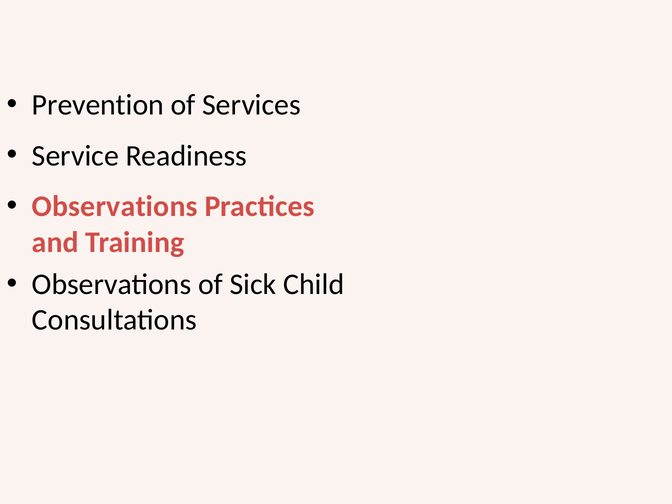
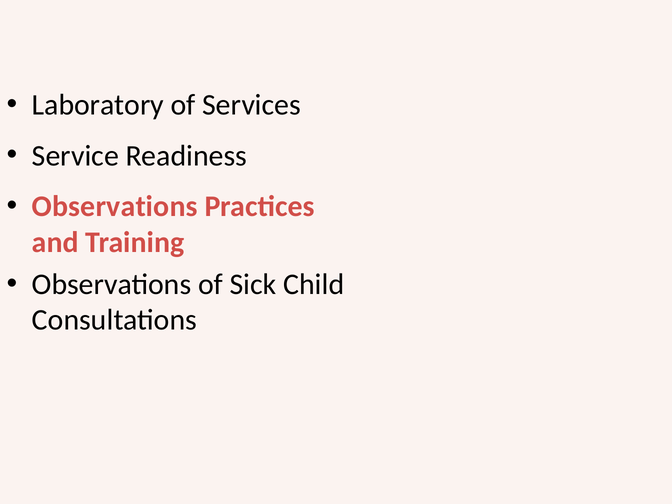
Prevention: Prevention -> Laboratory (98, 105)
